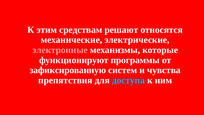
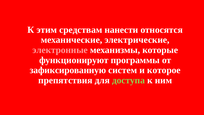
решают: решают -> нанести (121, 30)
чувства: чувства -> которое (164, 70)
доступа colour: light blue -> light green (128, 80)
